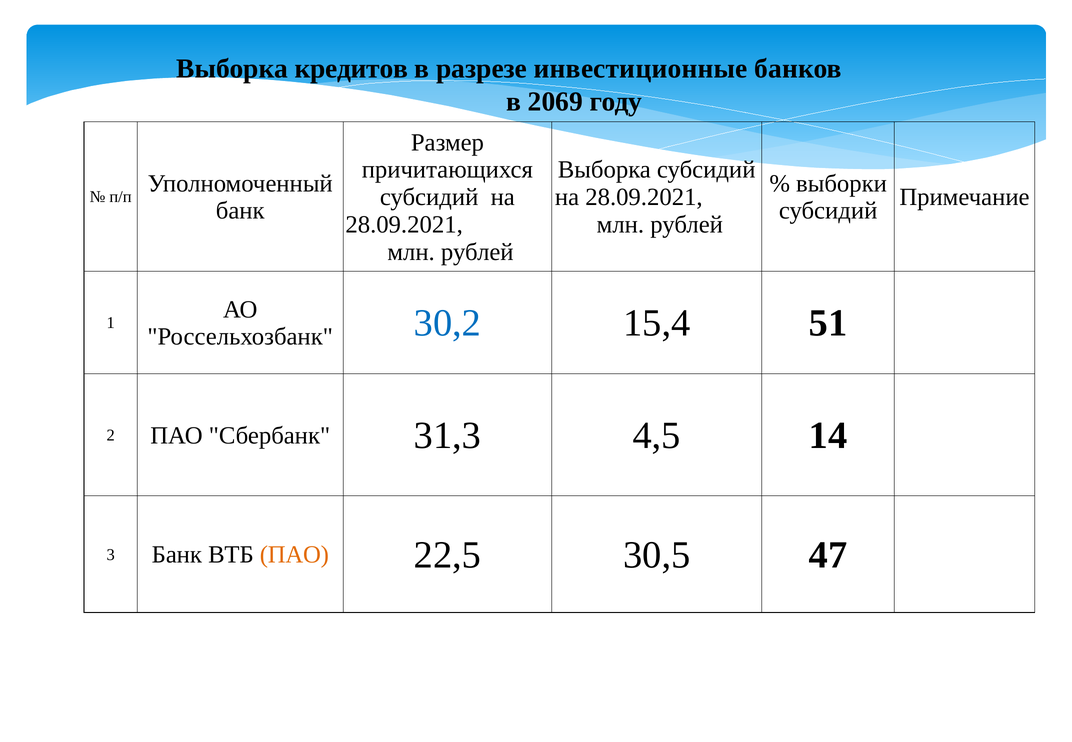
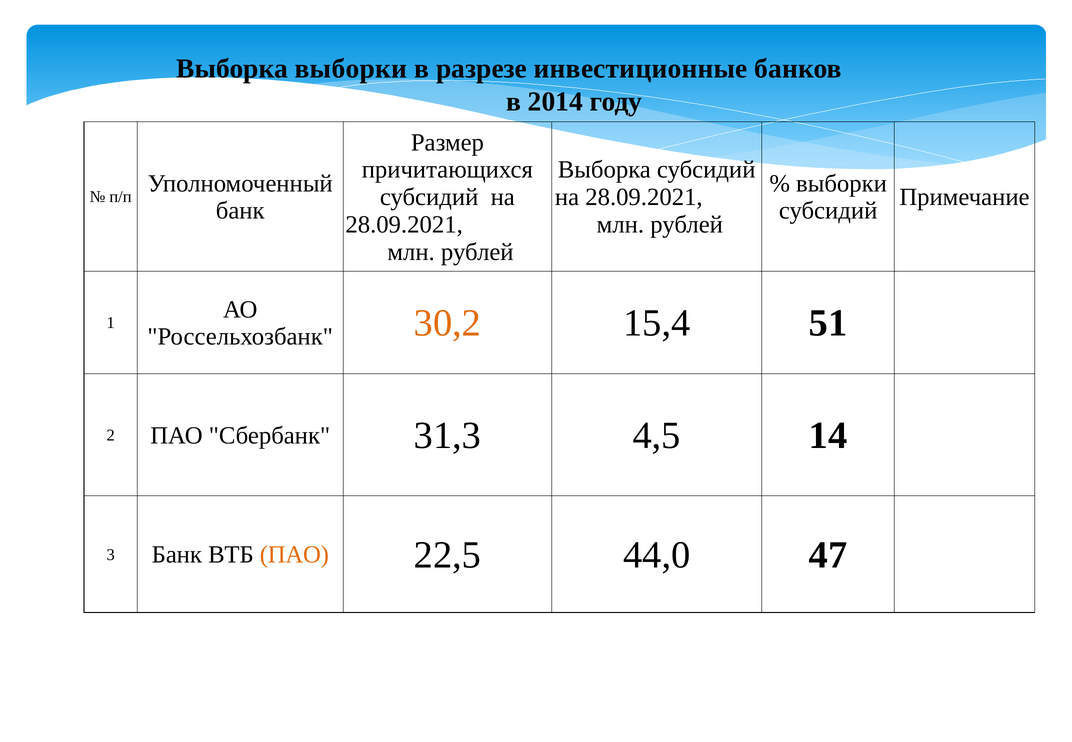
Выборка кредитов: кредитов -> выборки (351, 69)
2069: 2069 -> 2014 (555, 102)
30,2 colour: blue -> orange (448, 323)
30,5: 30,5 -> 44,0 (657, 555)
